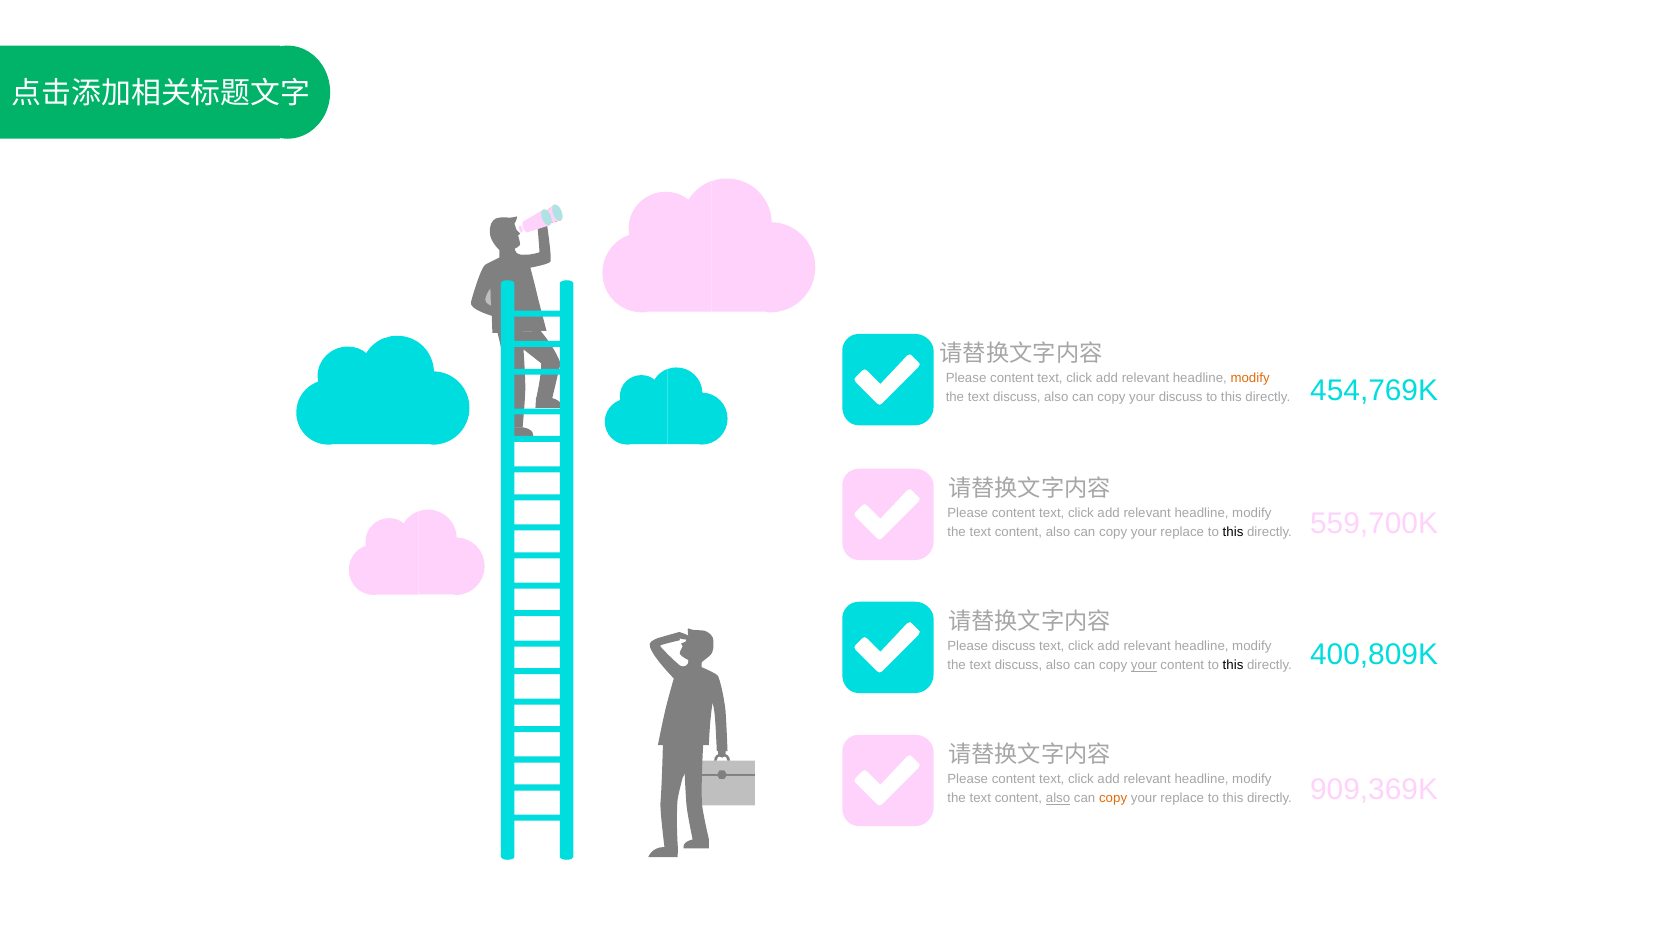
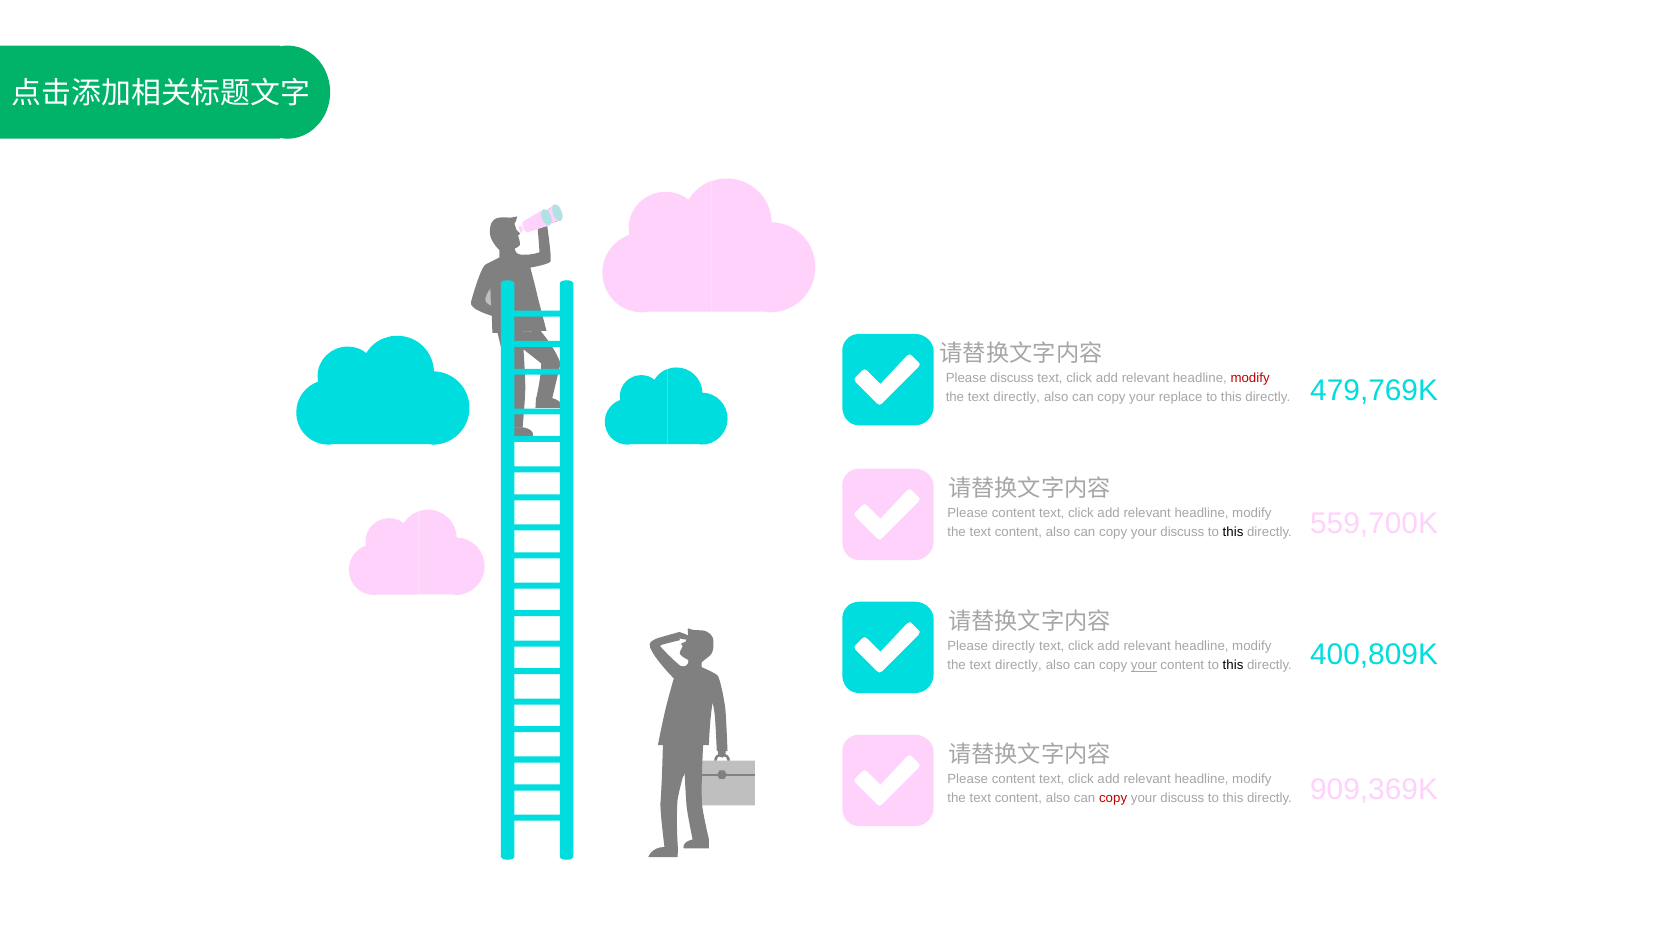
content: content -> discuss (1012, 379)
modify colour: orange -> red (1250, 379)
discuss: discuss -> directly (1017, 398)
your discuss: discuss -> replace (1181, 398)
454,769K: 454,769K -> 479,769K (1374, 391)
replace: replace -> discuss (1182, 532)
Please discuss: discuss -> directly (1014, 646)
discuss: discuss -> directly (1018, 665)
also underline: present -> none (1058, 798)
copy colour: orange -> red (1113, 798)
replace: replace -> discuss (1182, 798)
